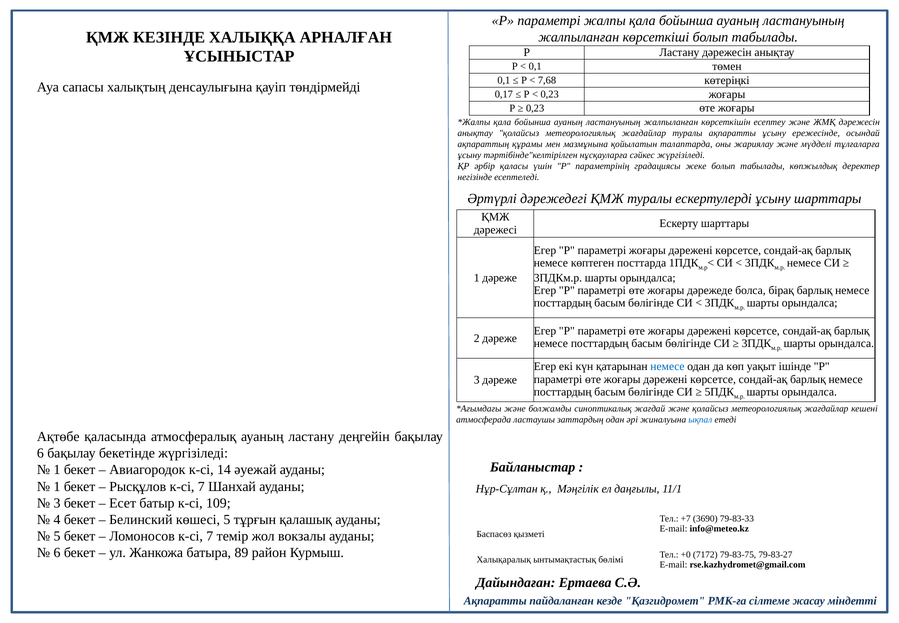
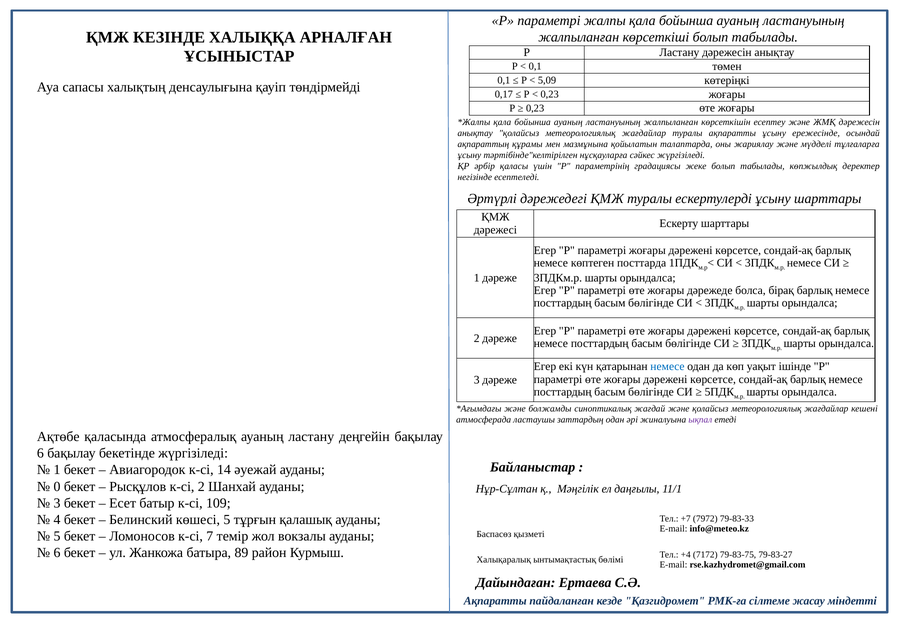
7,68: 7,68 -> 5,09 (547, 80)
ықпал colour: blue -> purple (700, 419)
1: 1 -> 0 (57, 486)
Рысқұлов к-сі 7: 7 -> 2 (201, 486)
3690: 3690 -> 7972 (705, 518)
+0: +0 -> +4 (686, 554)
